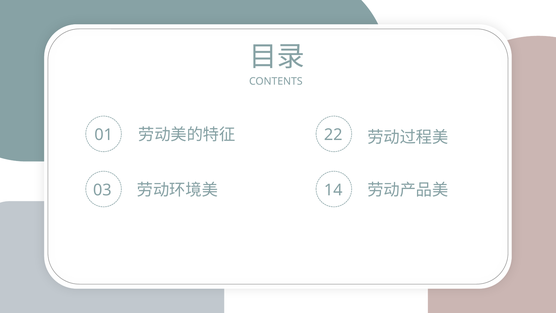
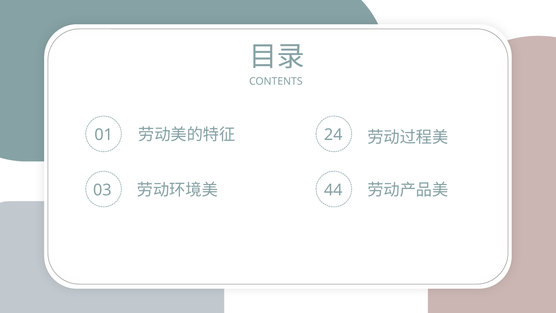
22: 22 -> 24 (333, 135)
14: 14 -> 44 (333, 190)
